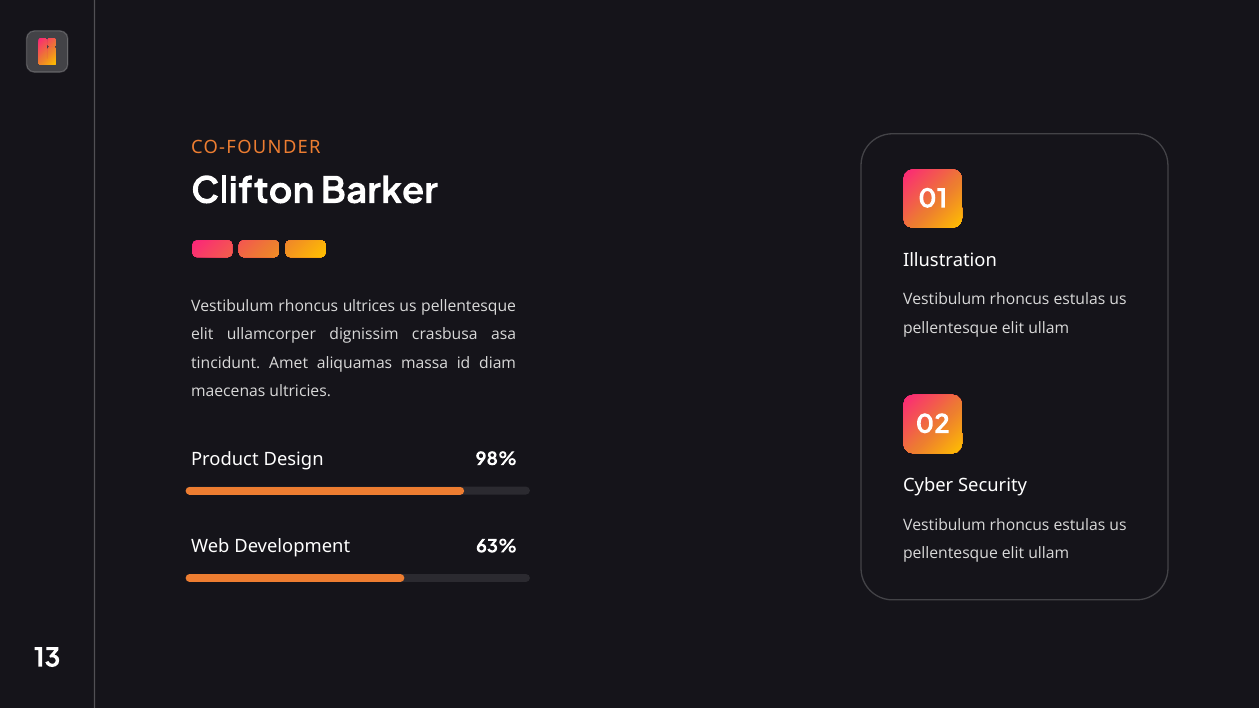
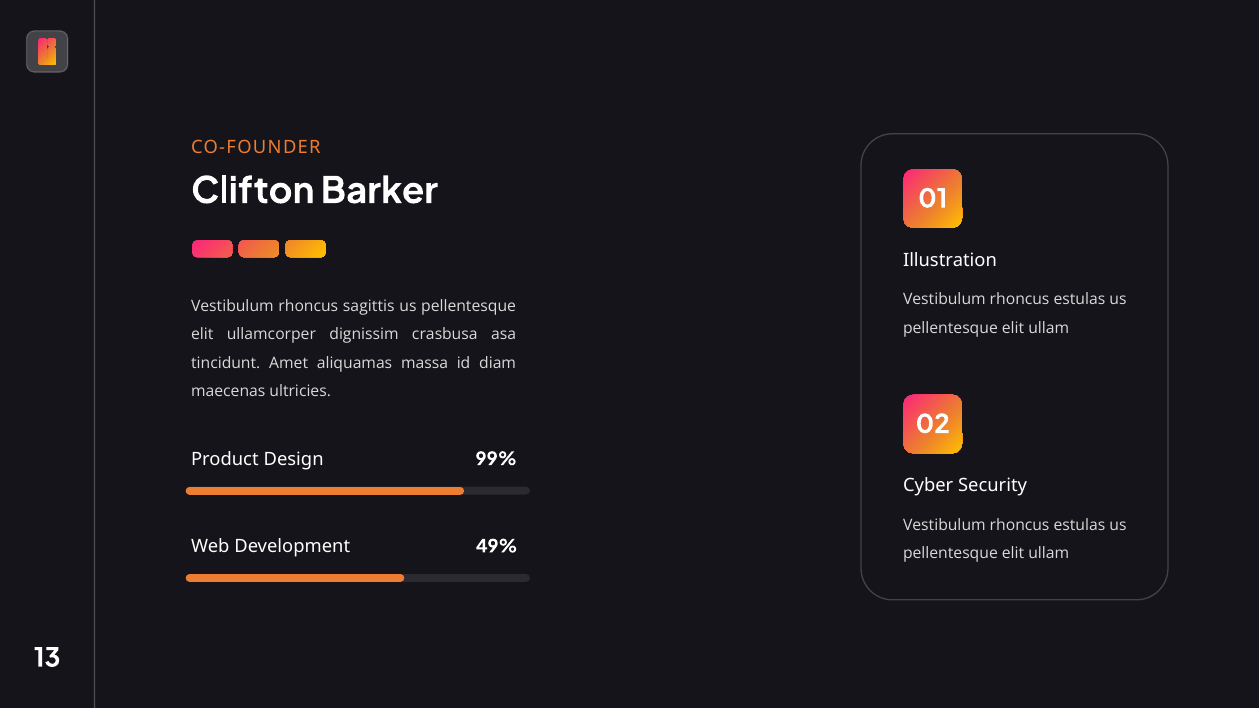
ultrices: ultrices -> sagittis (369, 306)
98%: 98% -> 99% (496, 459)
63%: 63% -> 49% (497, 547)
